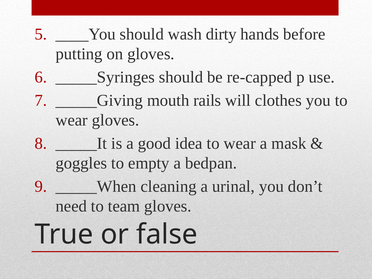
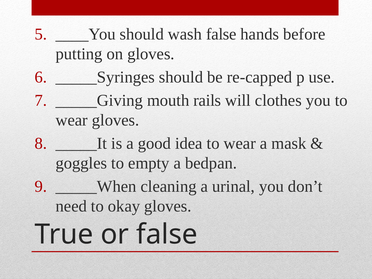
wash dirty: dirty -> false (221, 34)
team: team -> okay (124, 206)
